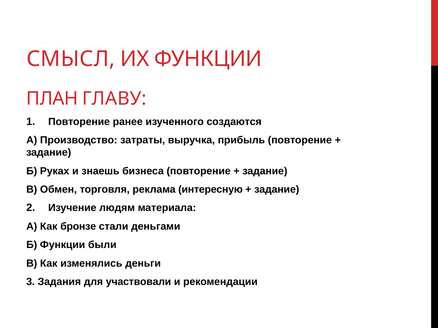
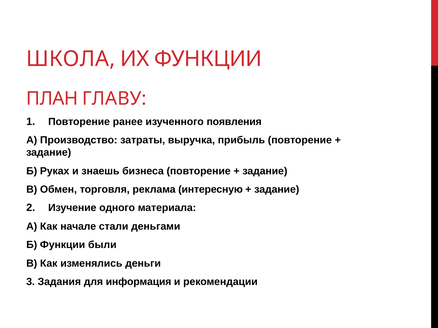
СМЫСЛ: СМЫСЛ -> ШКОЛА (71, 59)
создаются: создаются -> появления (234, 122)
людям: людям -> одного (117, 208)
бронзе: бронзе -> начале (78, 227)
участвовали: участвовали -> информация (139, 282)
